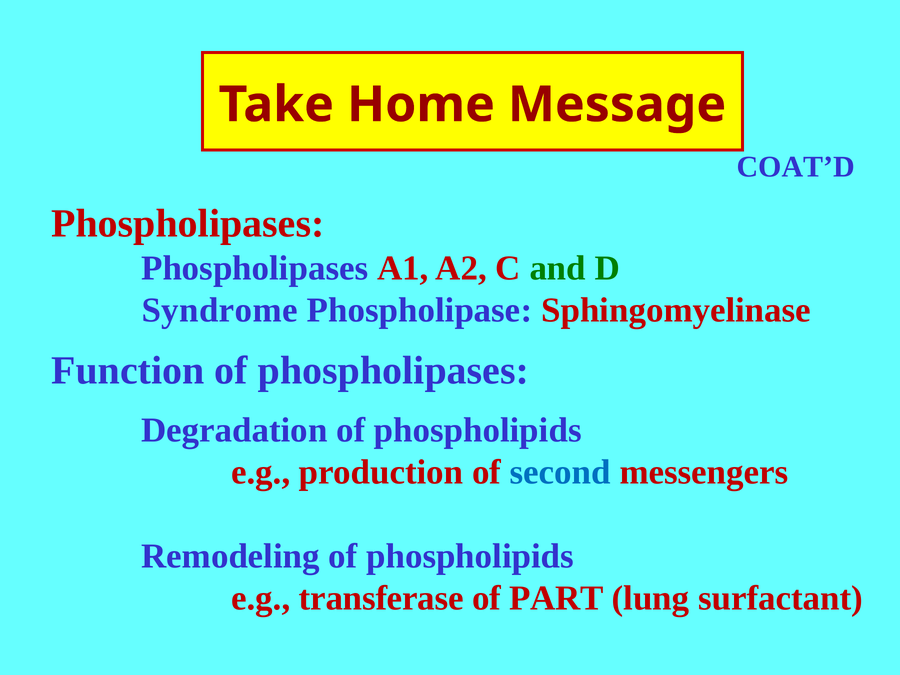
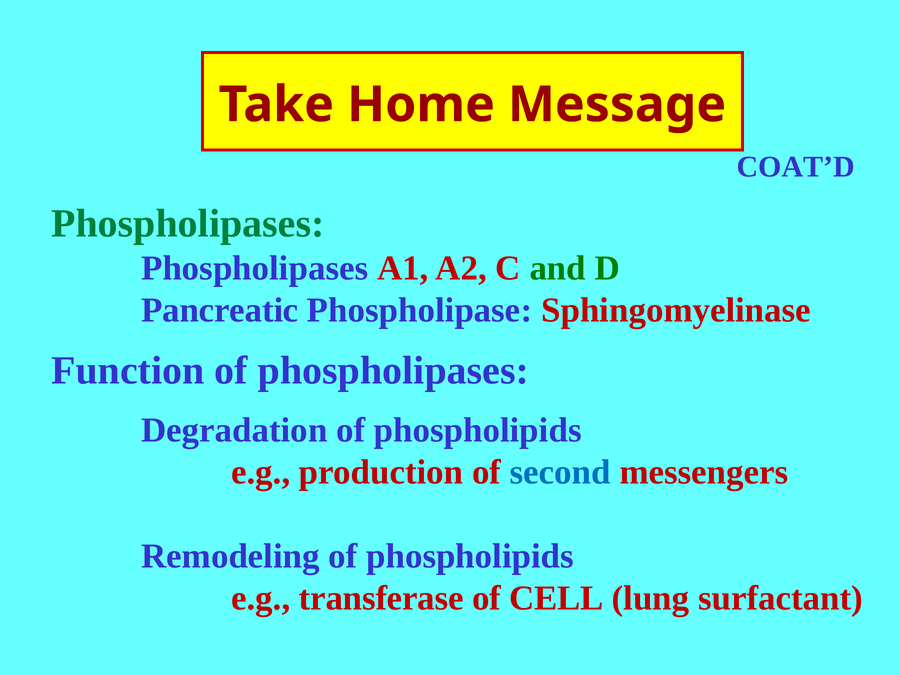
Phospholipases colour: red -> green (188, 224)
Syndrome: Syndrome -> Pancreatic (220, 310)
PART: PART -> CELL (557, 598)
